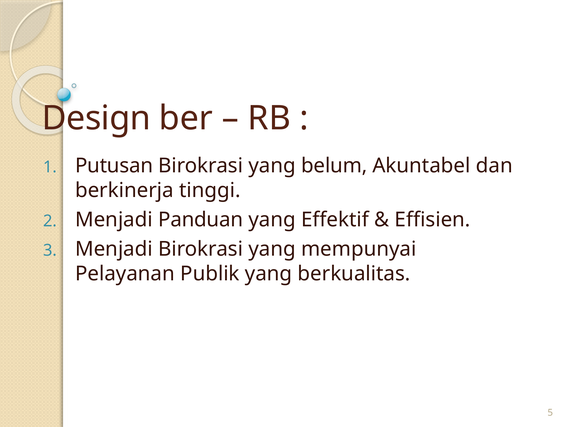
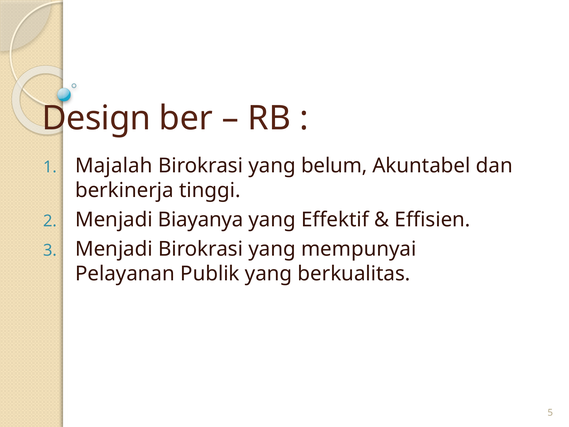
Putusan: Putusan -> Majalah (114, 165)
Panduan: Panduan -> Biayanya (201, 220)
